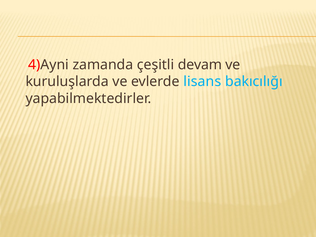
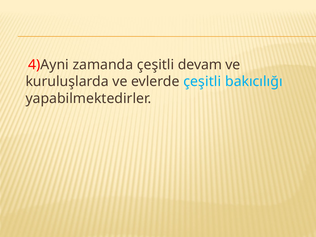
evlerde lisans: lisans -> çeşitli (202, 82)
